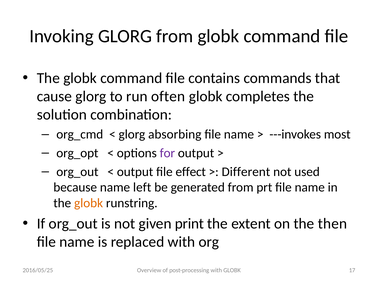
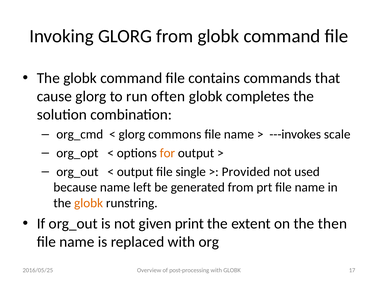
absorbing: absorbing -> commons (175, 135)
most: most -> scale (337, 135)
for colour: purple -> orange (167, 153)
effect: effect -> single (191, 172)
Different: Different -> Provided (246, 172)
